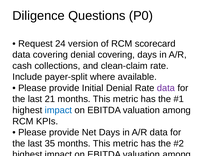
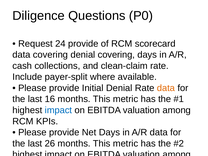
24 version: version -> provide (83, 44)
data colour: purple -> orange (166, 88)
21: 21 -> 16 (50, 99)
35: 35 -> 26 (50, 143)
